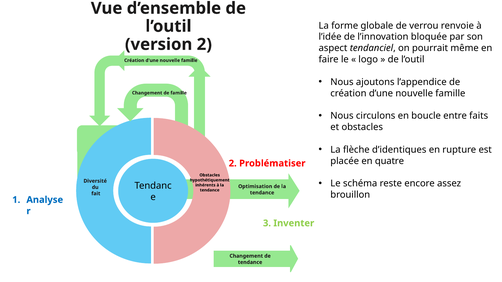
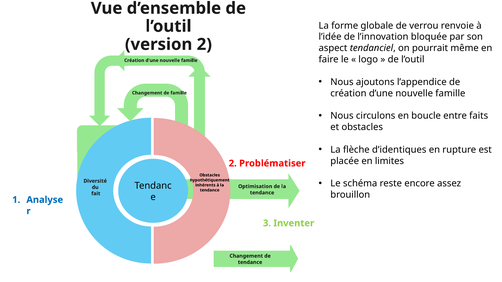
quatre: quatre -> limites (389, 161)
